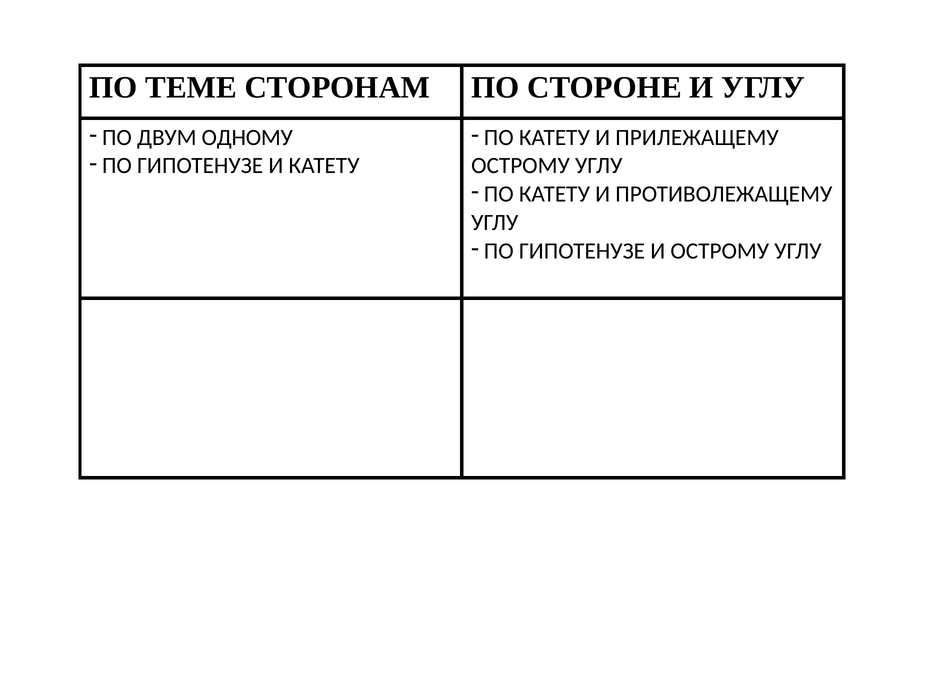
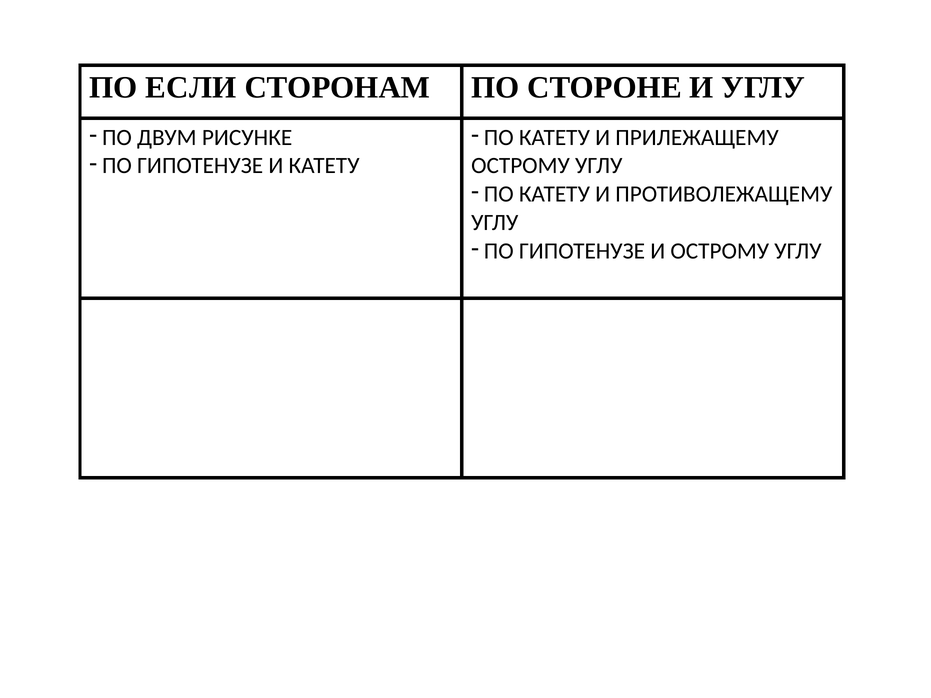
ТЕМЕ: ТЕМЕ -> ЕСЛИ (191, 88)
ОДНОМУ: ОДНОМУ -> РИСУНКЕ (247, 137)
